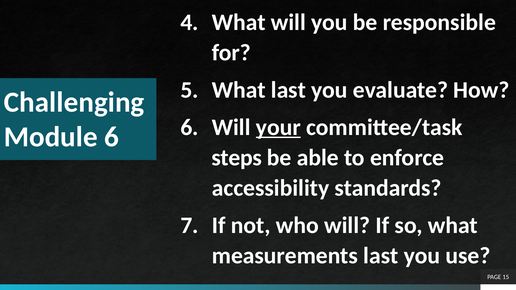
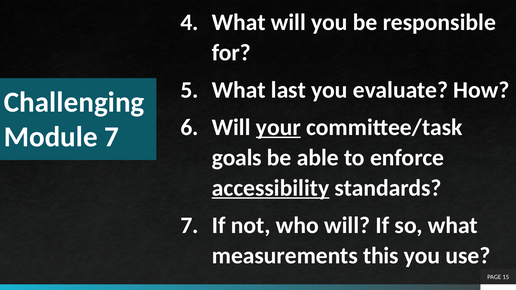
Module 6: 6 -> 7 (111, 137)
steps: steps -> goals (237, 158)
accessibility underline: none -> present (270, 188)
measurements last: last -> this (381, 256)
